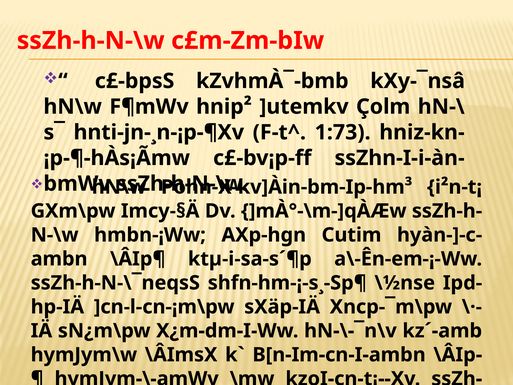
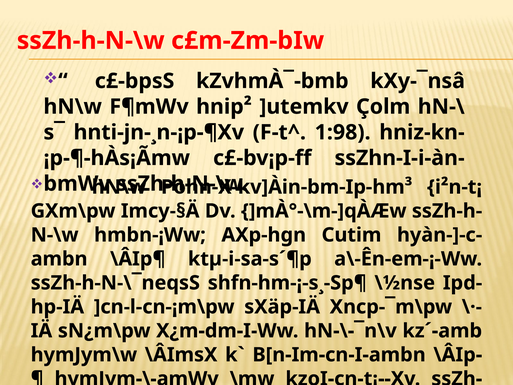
1:73: 1:73 -> 1:98 (343, 132)
